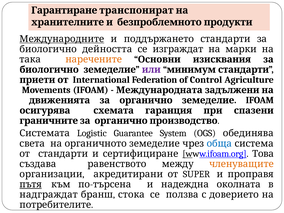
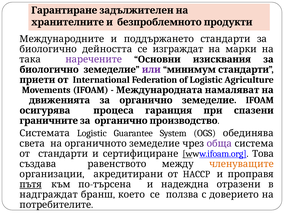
транспонират: транспонират -> задължителен (136, 10)
Международните underline: present -> none (62, 39)
наречените colour: orange -> purple (94, 59)
of Control: Control -> Logistic (206, 80)
задължени: задължени -> намаляват (232, 90)
схемата: схемата -> процеса (114, 110)
обща colour: blue -> purple (219, 143)
SUPER: SUPER -> HACCP (196, 174)
околната: околната -> отразени (239, 184)
стока: стока -> което (131, 195)
